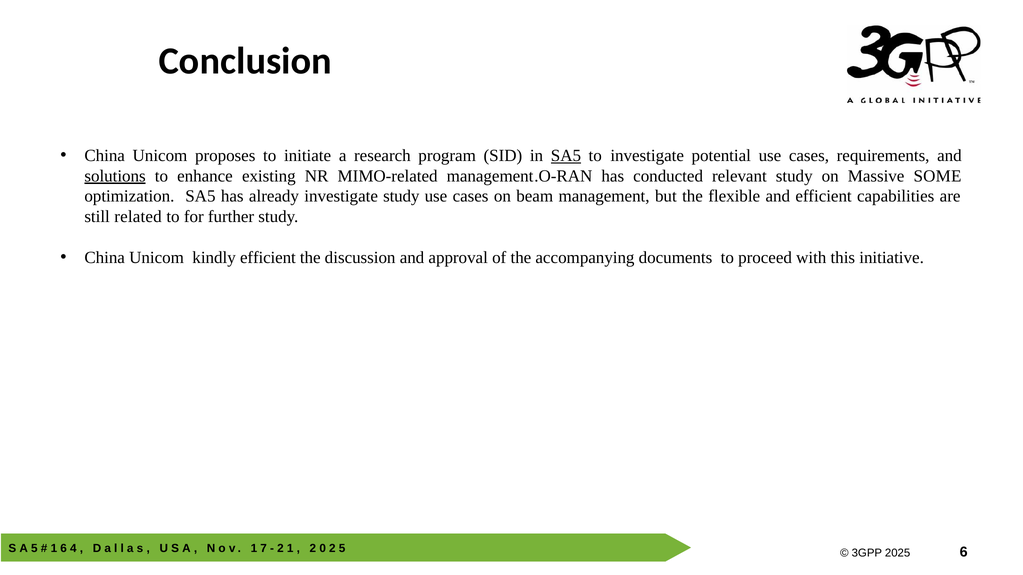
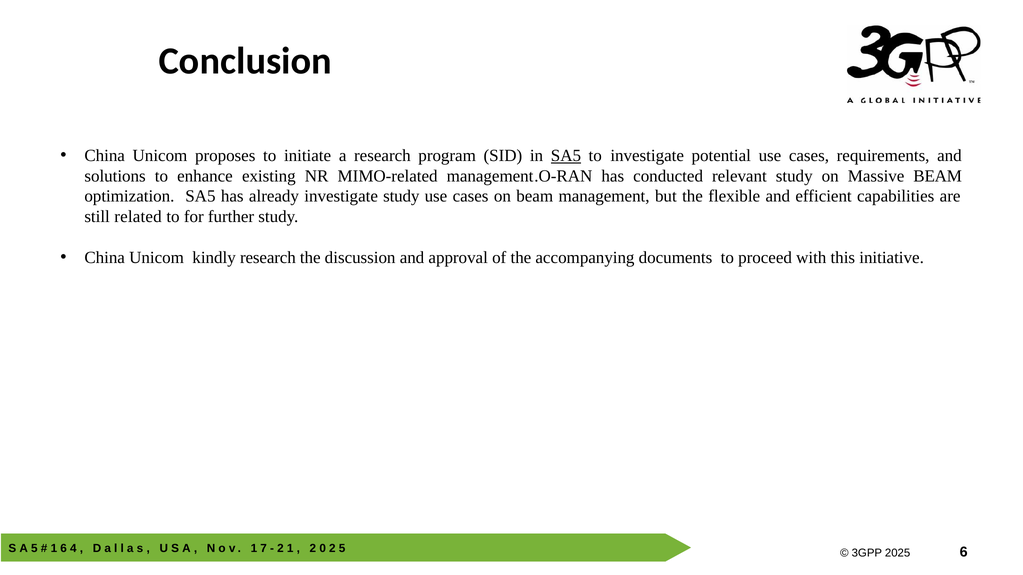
solutions underline: present -> none (115, 176)
Massive SOME: SOME -> BEAM (938, 176)
kindly efficient: efficient -> research (268, 258)
